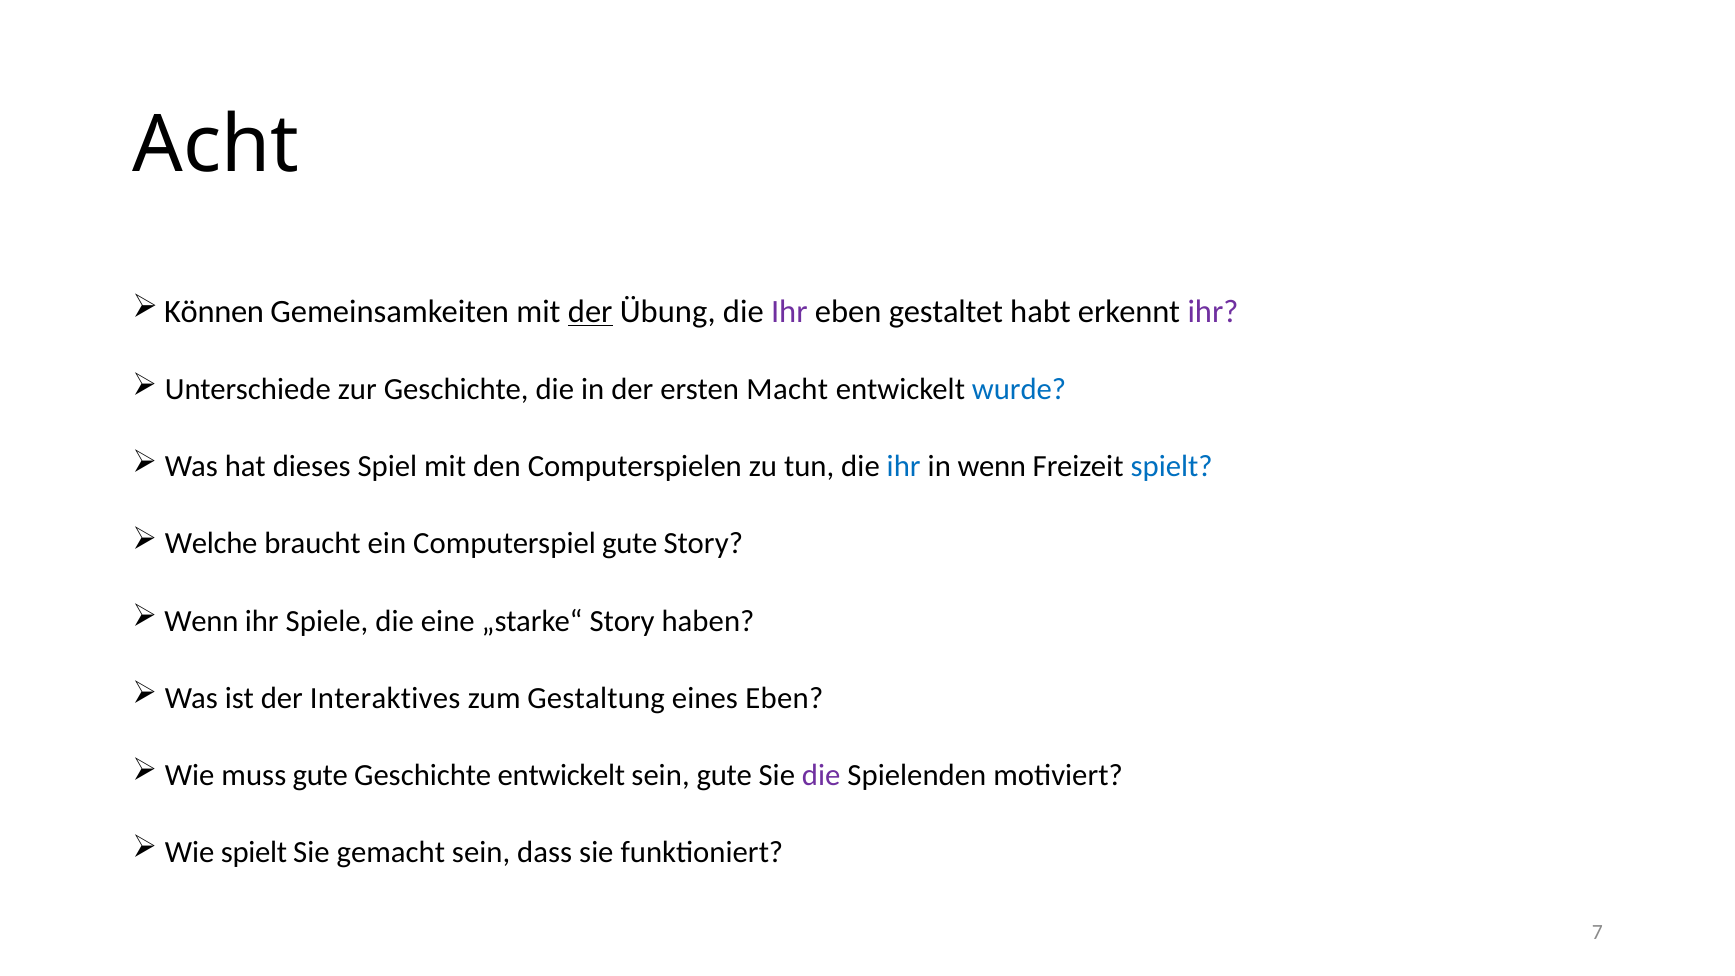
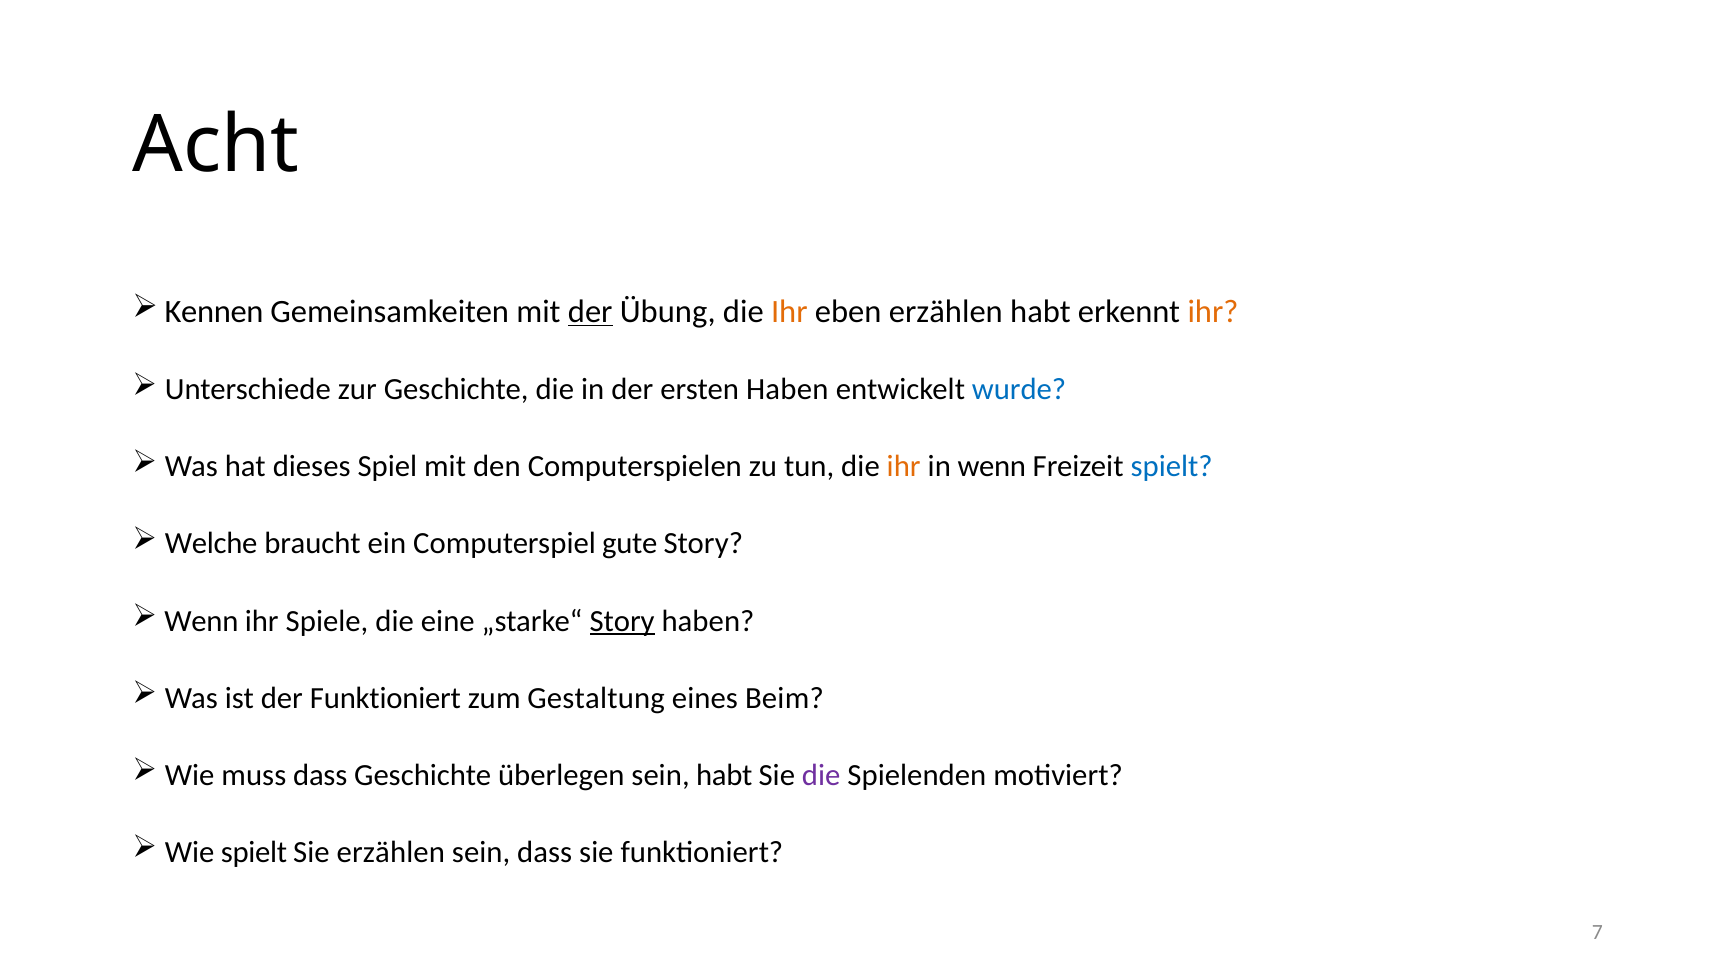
Können: Können -> Kennen (214, 311)
Ihr colour: purple -> orange (789, 311)
eben gestaltet: gestaltet -> erzählen (946, 311)
ihr colour: purple -> orange (1213, 311)
ersten Macht: Macht -> Haben (787, 390)
ihr colour: blue -> orange (904, 467)
Story underline: none -> present (622, 621)
der Interaktives: Interaktives -> Funktioniert (385, 698)
eines Eben: Eben -> Beim (784, 698)
muss gute: gute -> dass (320, 775)
Geschichte entwickelt: entwickelt -> überlegen (561, 775)
sein gute: gute -> habt (724, 775)
Sie gemacht: gemacht -> erzählen (391, 852)
